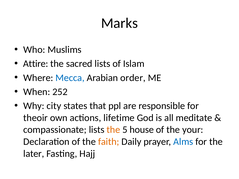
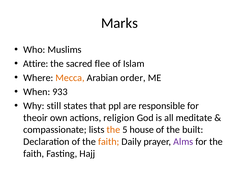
sacred lists: lists -> flee (102, 64)
Mecca colour: blue -> orange (70, 78)
252: 252 -> 933 (60, 92)
city: city -> still (54, 106)
lifetime: lifetime -> religion (119, 118)
your: your -> built (193, 130)
Alms colour: blue -> purple (183, 142)
later: later -> faith (34, 154)
